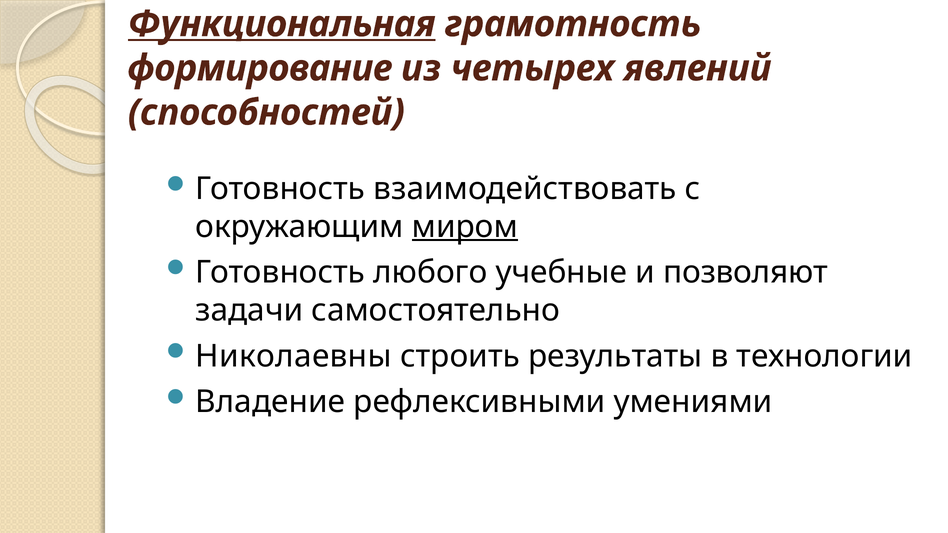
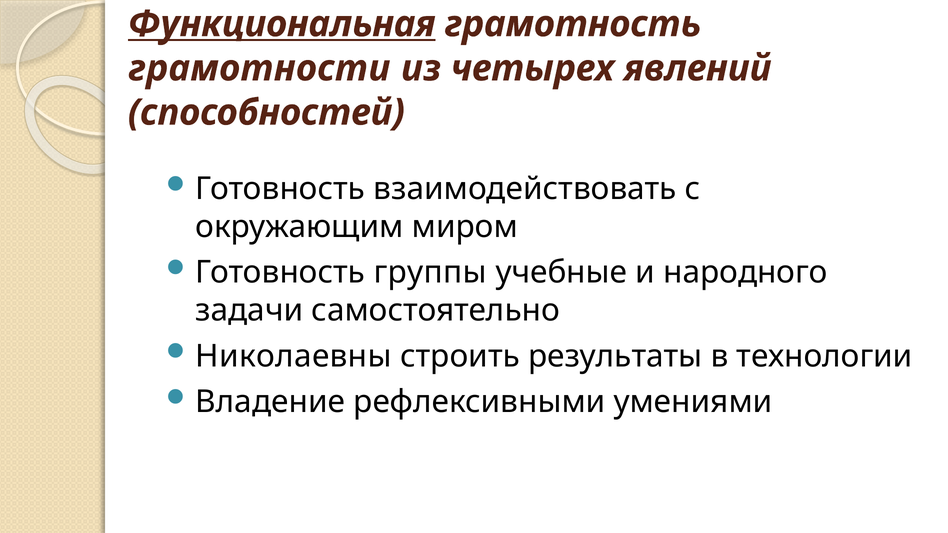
формирование: формирование -> грамотности (259, 68)
миром underline: present -> none (465, 227)
любого: любого -> группы (430, 273)
позволяют: позволяют -> народного (746, 273)
